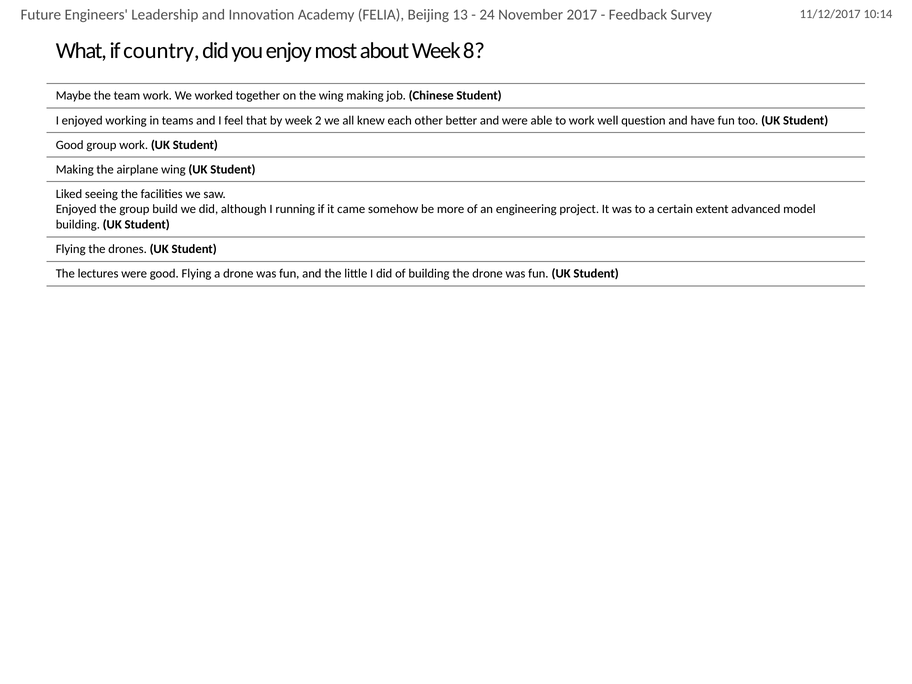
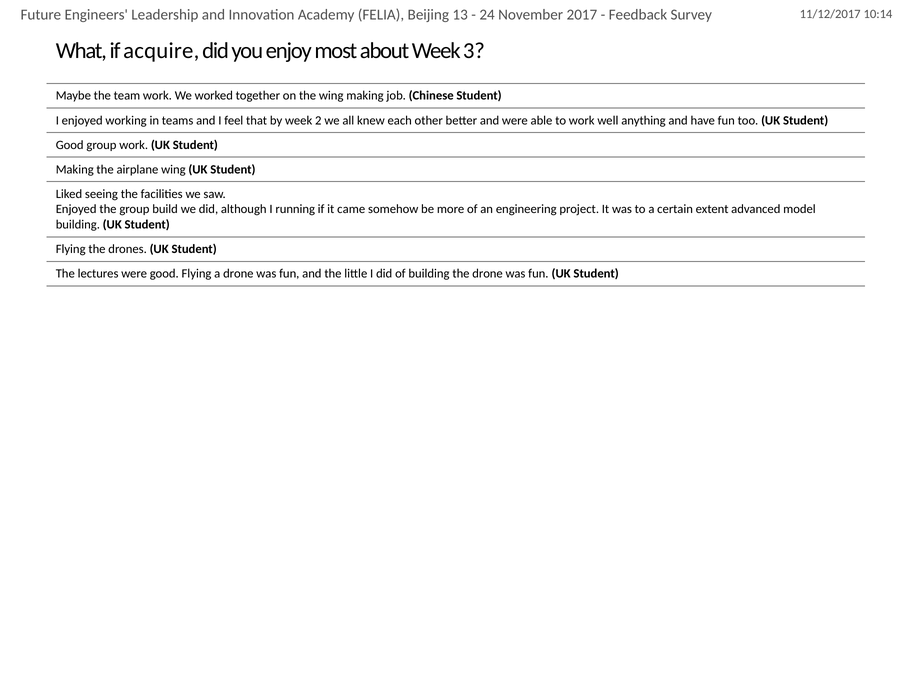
country: country -> acquire (161, 51)
8: 8 -> 3 (474, 51)
question: question -> anything (643, 120)
